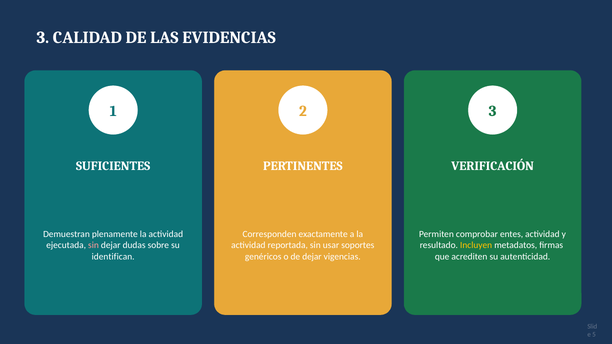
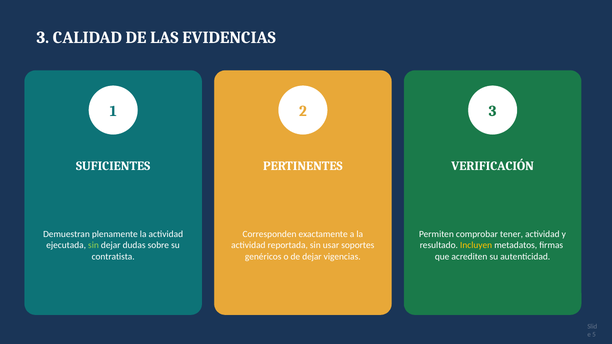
entes: entes -> tener (512, 234)
sin colour: pink -> light green (93, 245)
identifican: identifican -> contratista (113, 257)
